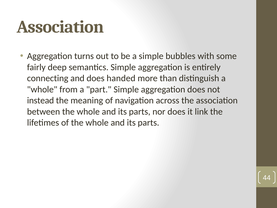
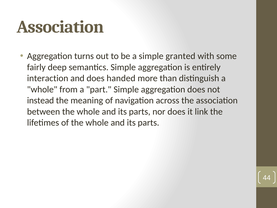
bubbles: bubbles -> granted (180, 56)
connecting: connecting -> interaction (48, 78)
